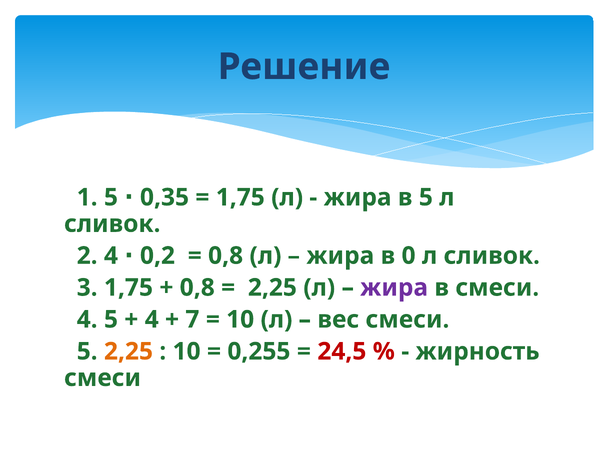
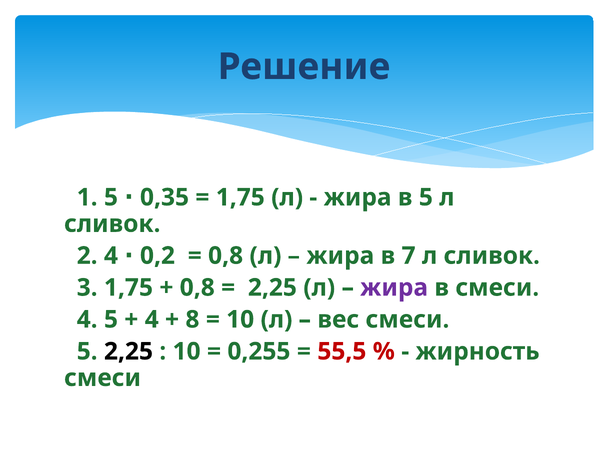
0: 0 -> 7 (409, 256)
7: 7 -> 8 (192, 320)
2,25 colour: orange -> black (128, 351)
24,5: 24,5 -> 55,5 (342, 351)
